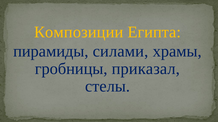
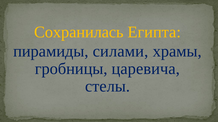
Композиции: Композиции -> Сохранилась (79, 32)
приказал: приказал -> царевича (146, 69)
